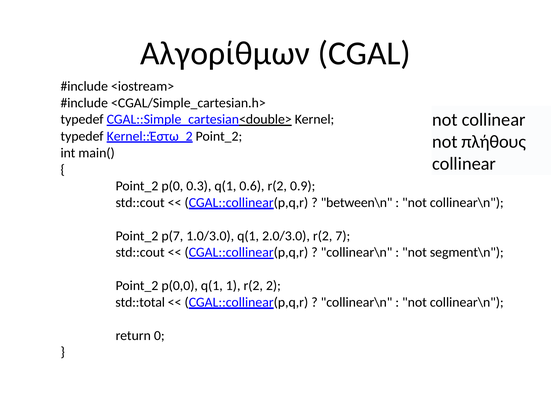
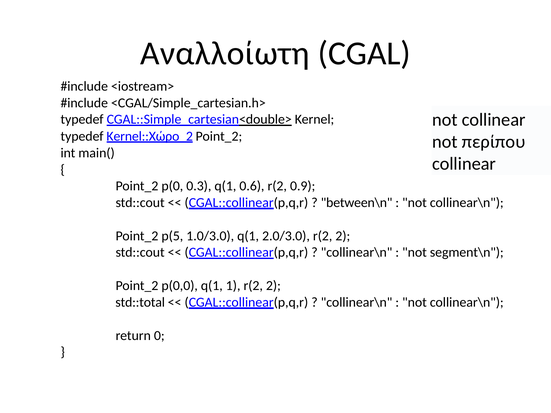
Αλγορίθμων: Αλγορίθμων -> Αναλλοίωτη (225, 53)
Kernel::Έστω_2: Kernel::Έστω_2 -> Kernel::Χώρο_2 (150, 136)
πλήθους: πλήθους -> περίπου (494, 142)
p(7: p(7 -> p(5 (172, 236)
2.0/3.0 r(2 7: 7 -> 2 (343, 236)
